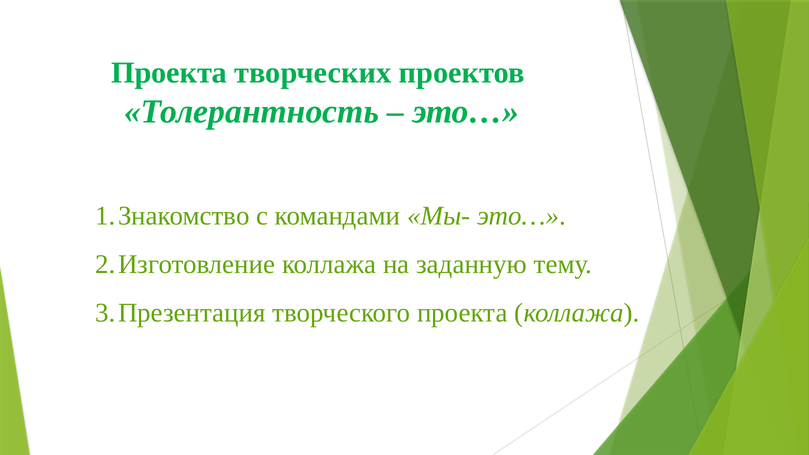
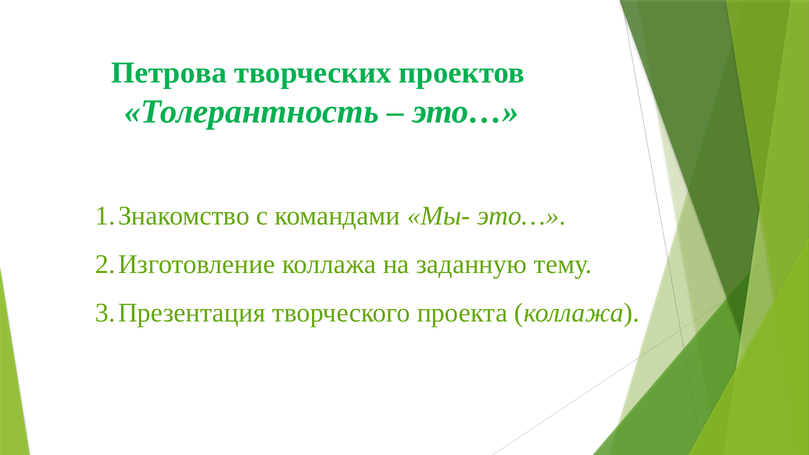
Проекта: Проекта -> Петрова (169, 73)
